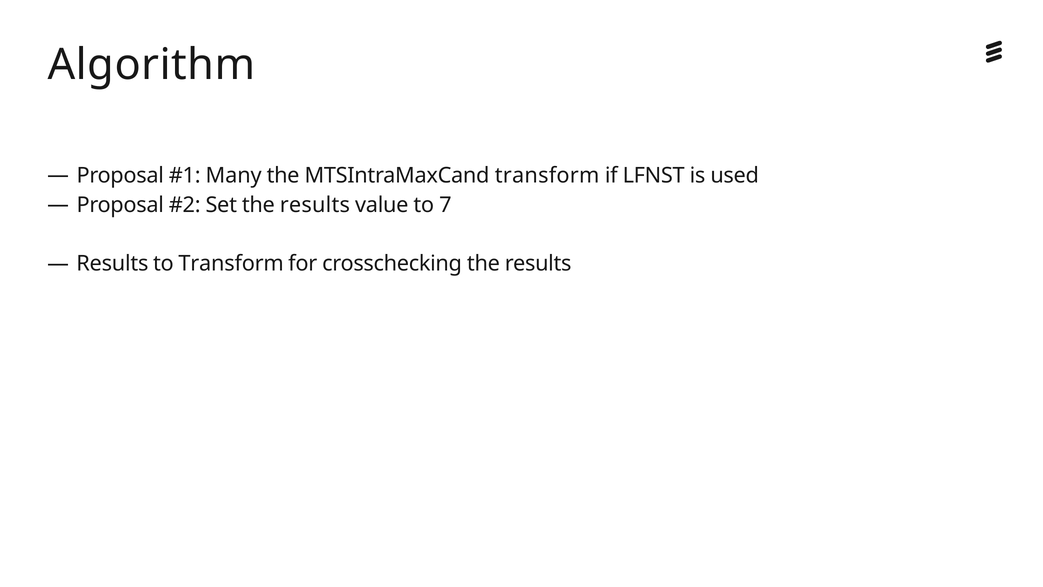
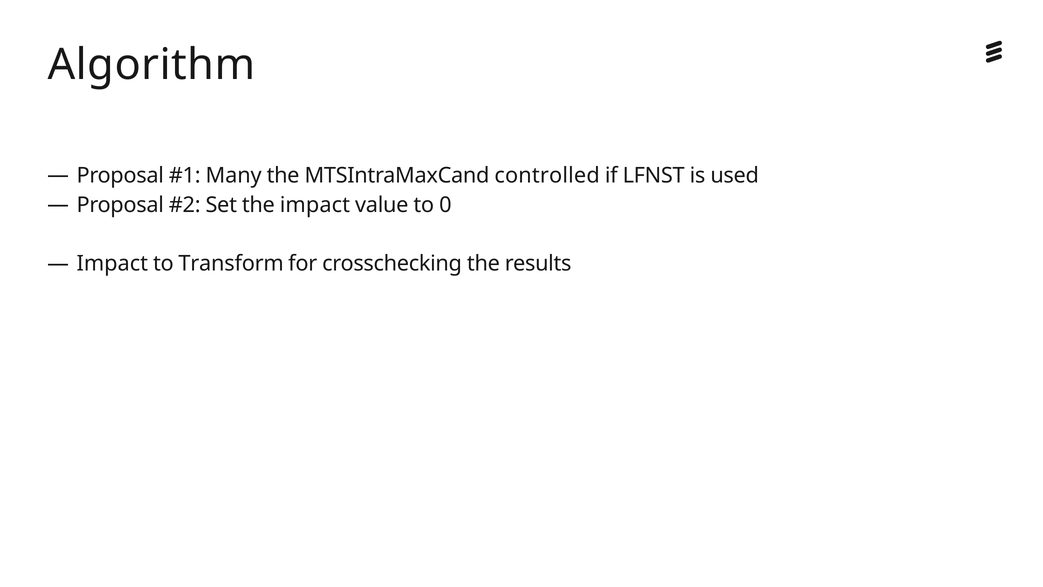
MTSIntraMaxCand transform: transform -> controlled (547, 175)
Set the results: results -> impact (315, 205)
7: 7 -> 0 (445, 205)
Results: Results -> Impact (112, 263)
